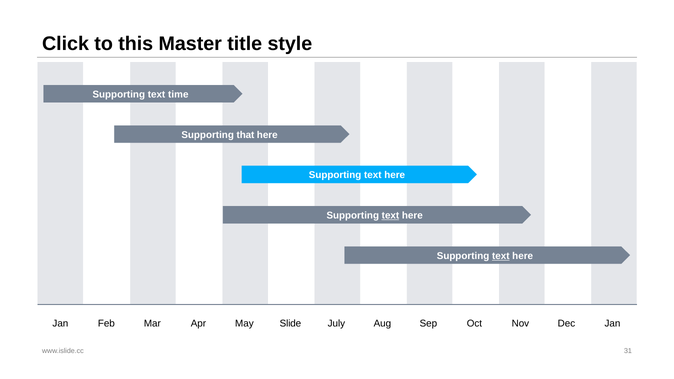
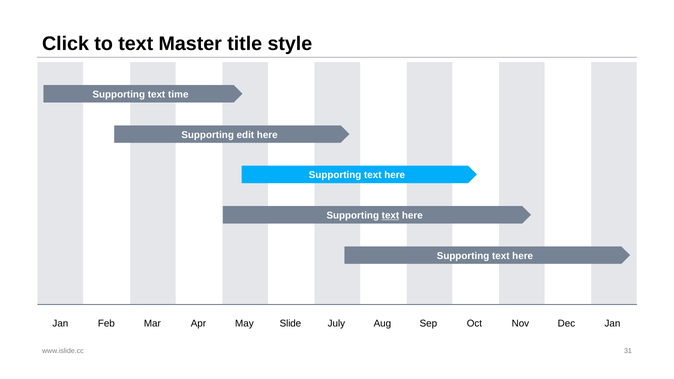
to this: this -> text (136, 44)
that: that -> edit (245, 135)
text underline: present -> none (501, 256)
